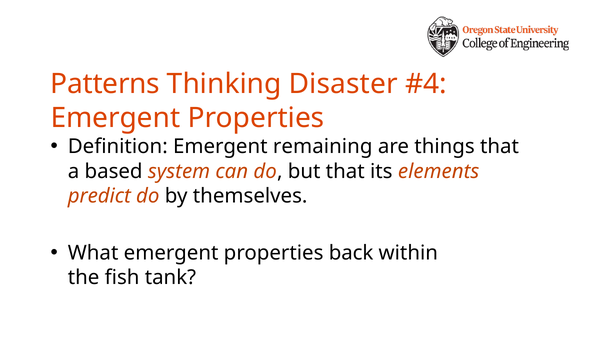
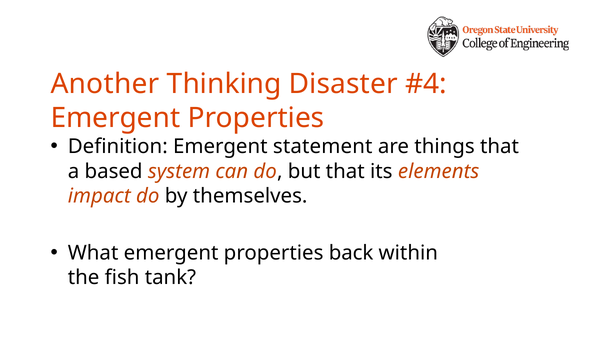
Patterns: Patterns -> Another (105, 84)
remaining: remaining -> statement (323, 147)
predict: predict -> impact (99, 196)
